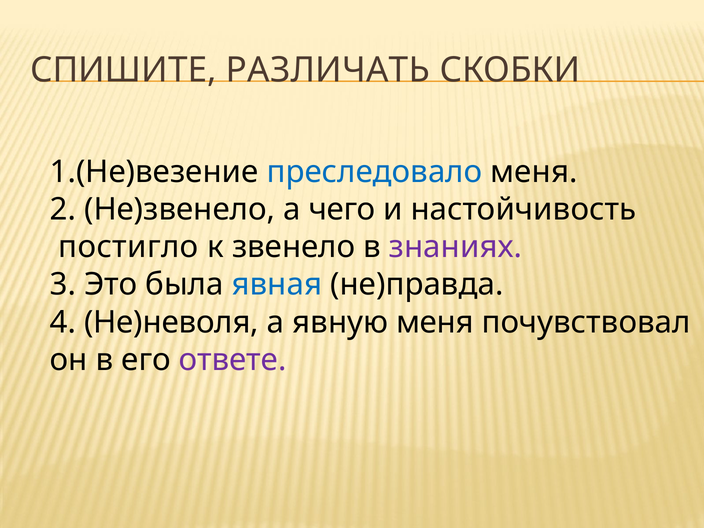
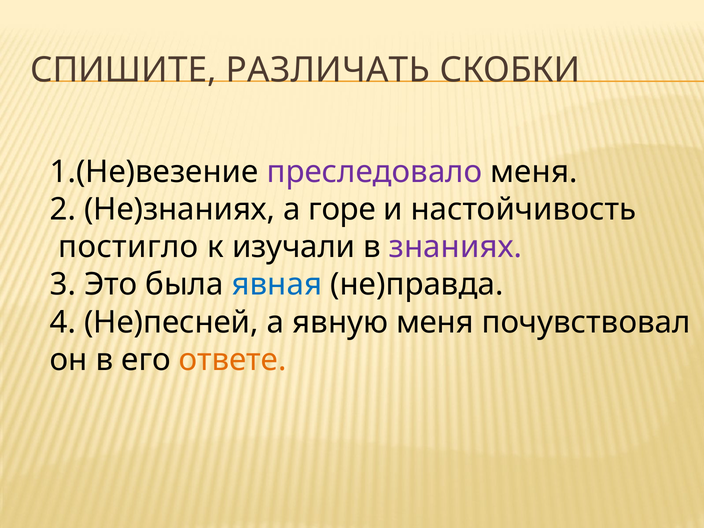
преследовало colour: blue -> purple (375, 172)
Не)звенело: Не)звенело -> Не)знаниях (180, 210)
чего: чего -> горе (342, 210)
звенело: звенело -> изучали (294, 247)
Не)неволя: Не)неволя -> Не)песней (171, 322)
ответе colour: purple -> orange (233, 360)
